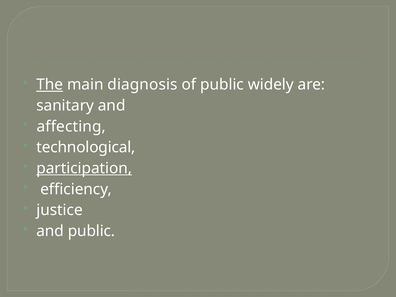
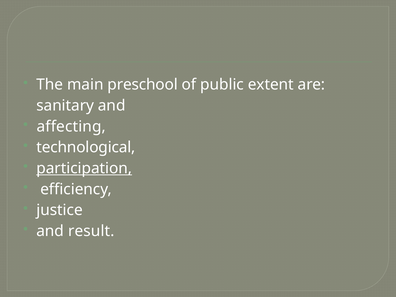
The underline: present -> none (50, 85)
diagnosis: diagnosis -> preschool (143, 85)
widely: widely -> extent (271, 85)
and public: public -> result (91, 231)
